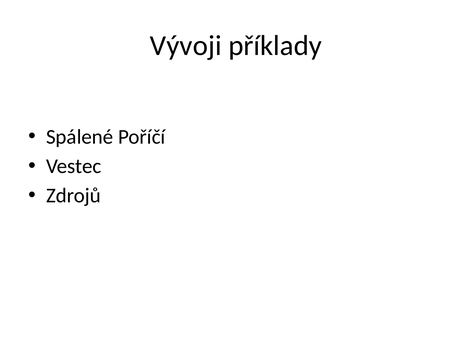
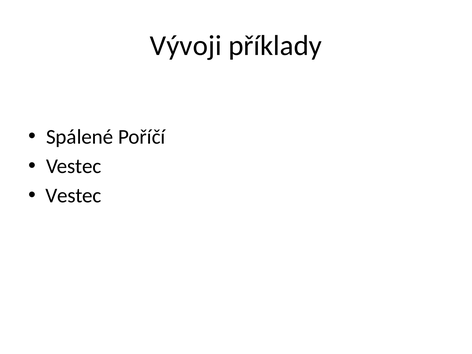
Zdrojů: Zdrojů -> Vestec (74, 196)
